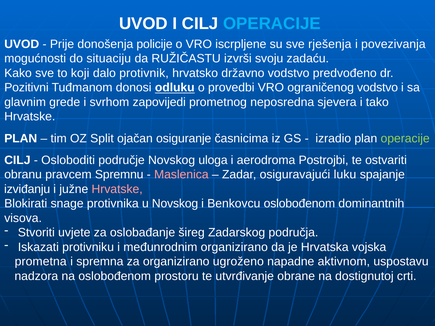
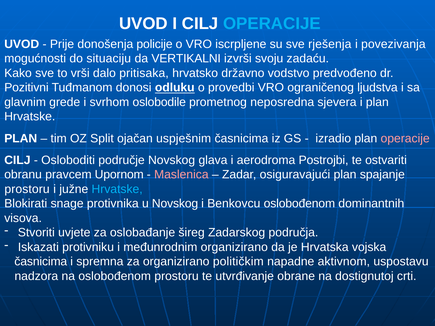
RUŽIČASTU: RUŽIČASTU -> VERTIKALNI (186, 59)
koji: koji -> vrši (80, 73)
protivnik: protivnik -> pritisaka (144, 73)
ograničenog vodstvo: vodstvo -> ljudstva (378, 88)
zapovijedi: zapovijedi -> oslobodile (159, 102)
i tako: tako -> plan (377, 102)
osiguranje: osiguranje -> uspješnim (184, 138)
operacije colour: light green -> pink (405, 138)
uloga: uloga -> glava (213, 160)
Spremnu: Spremnu -> Upornom (119, 175)
osiguravajući luku: luku -> plan (345, 175)
izviđanju: izviđanju -> prostoru (27, 189)
Hrvatske colour: pink -> light blue (117, 189)
prometna: prometna -> časnicima (41, 262)
ugroženo: ugroženo -> političkim (238, 262)
